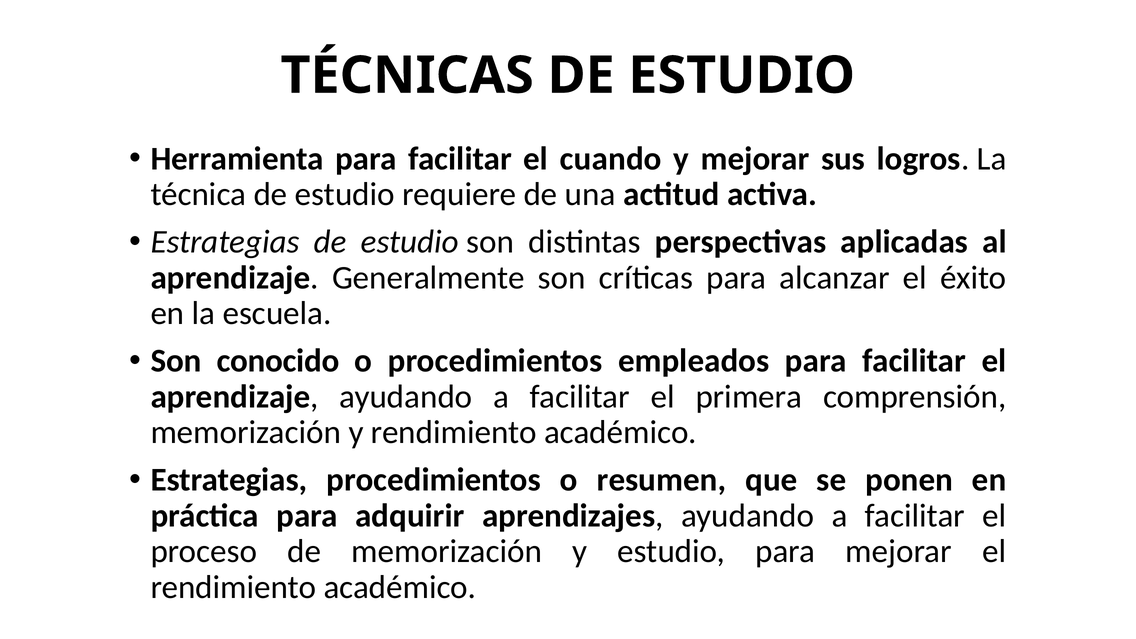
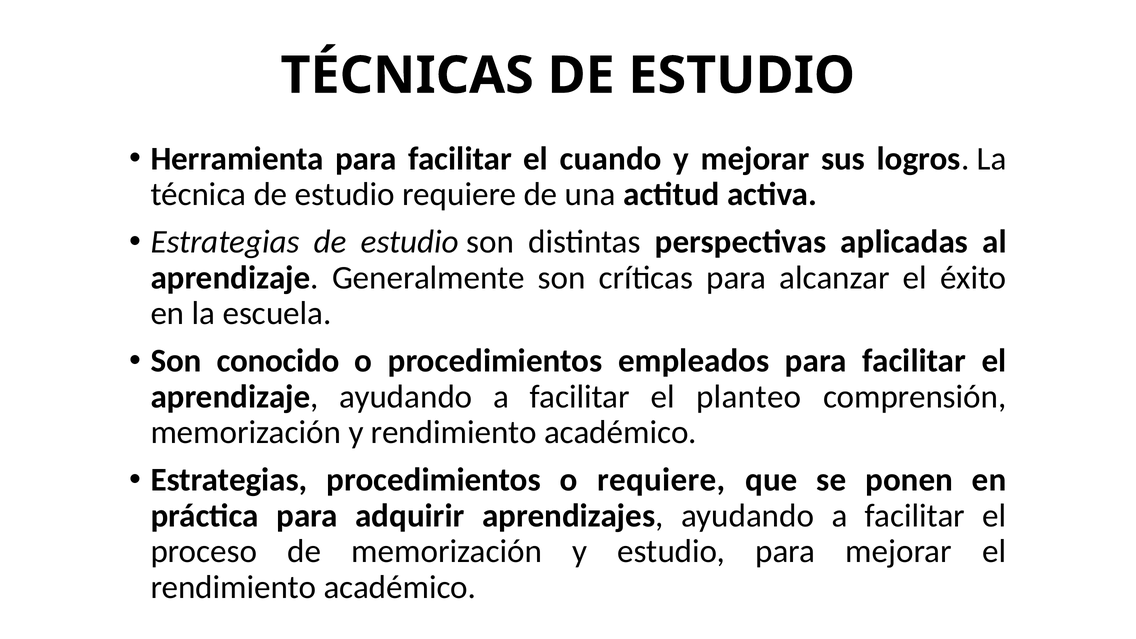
primera: primera -> planteo (749, 397)
o resumen: resumen -> requiere (661, 480)
